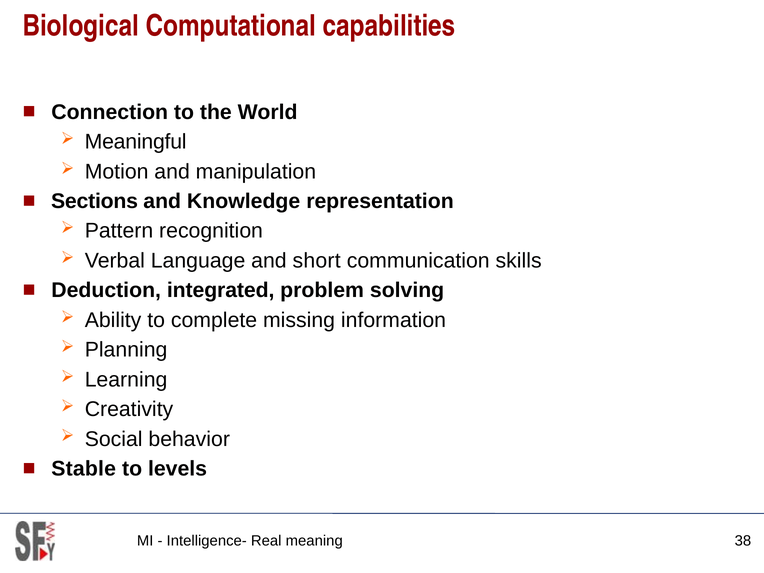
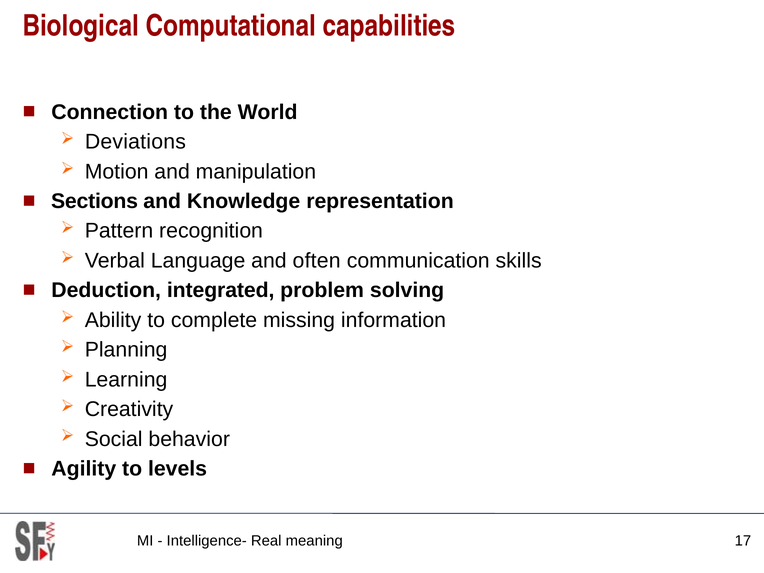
Meaningful: Meaningful -> Deviations (135, 142)
short: short -> often (317, 261)
Stable: Stable -> Agility (84, 469)
38: 38 -> 17 (743, 541)
